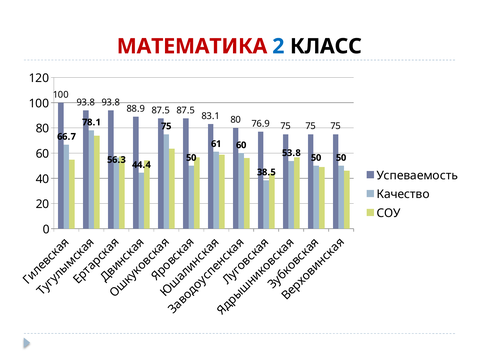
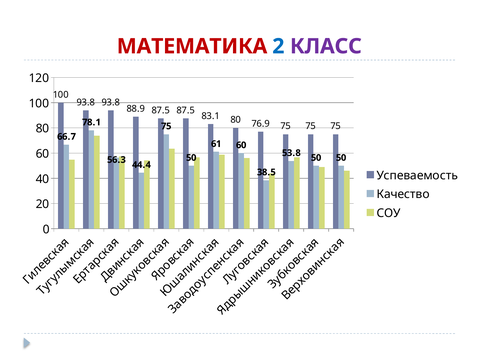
КЛАСС colour: black -> purple (326, 46)
